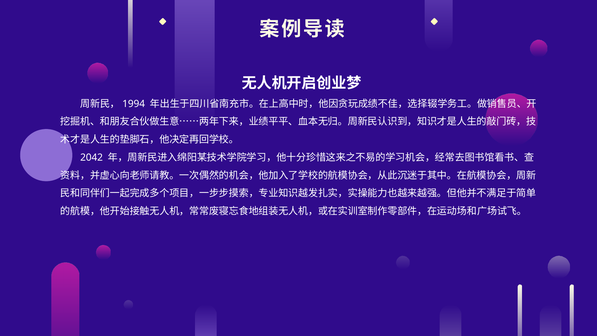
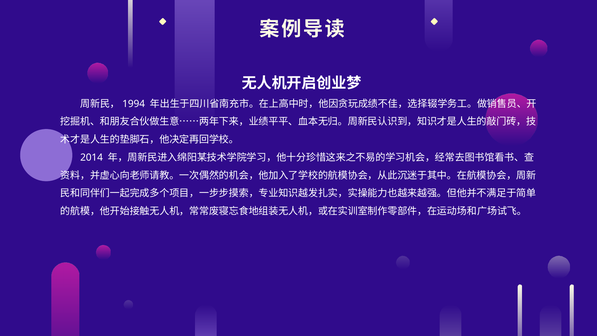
2042: 2042 -> 2014 (92, 157)
